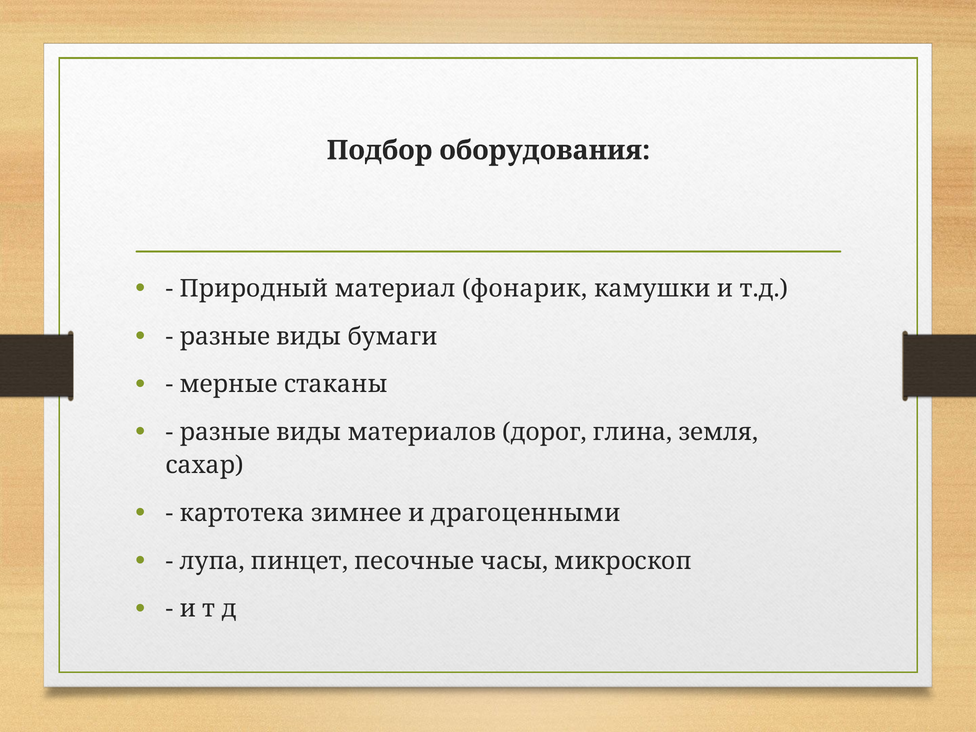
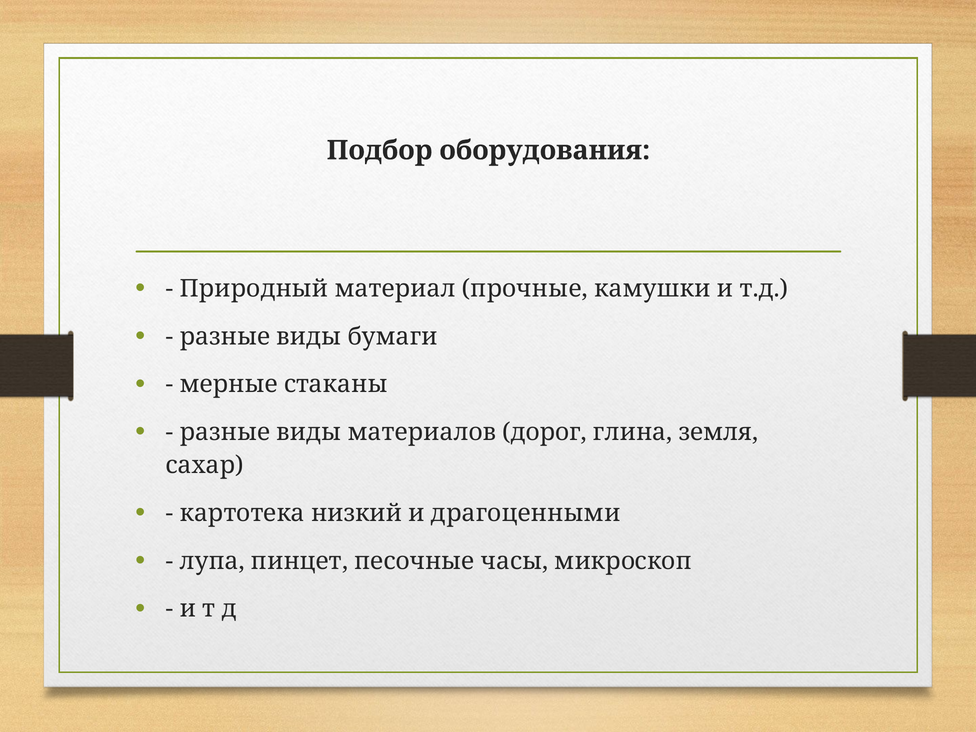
фонарик: фонарик -> прочные (525, 289)
зимнее: зимнее -> низкий (357, 513)
